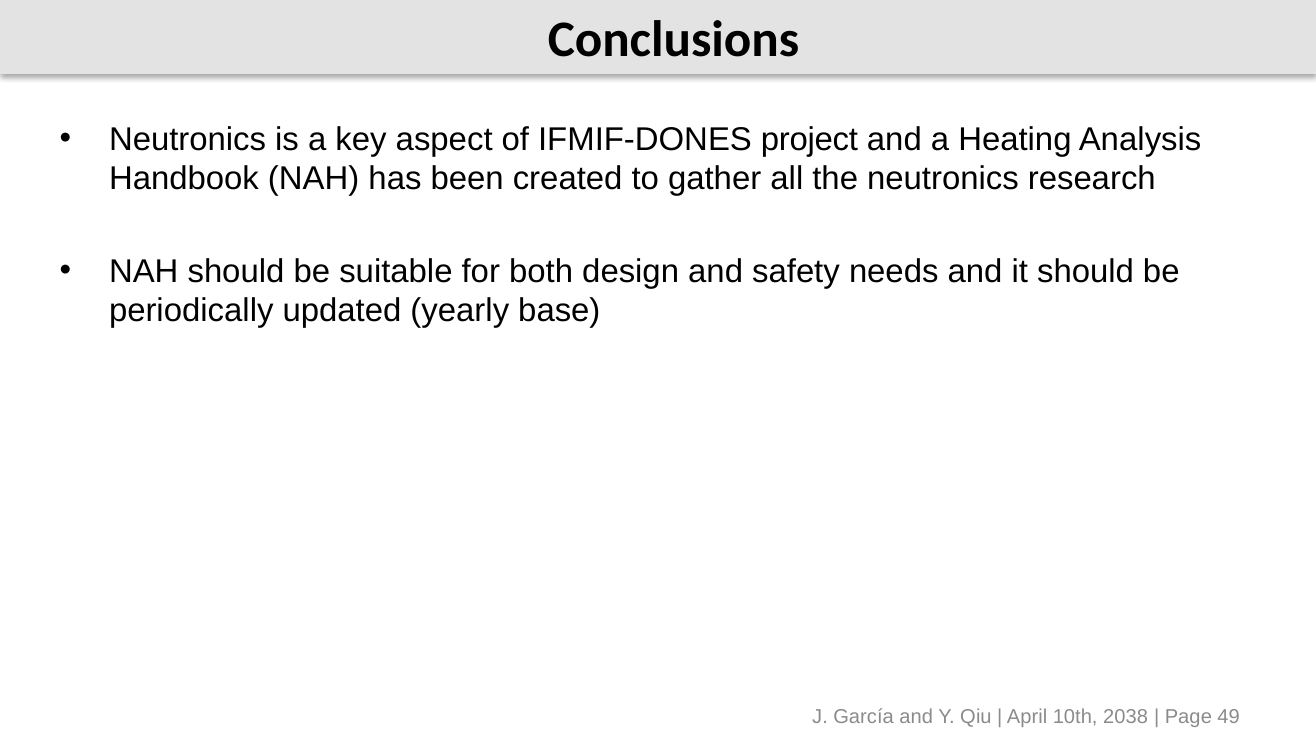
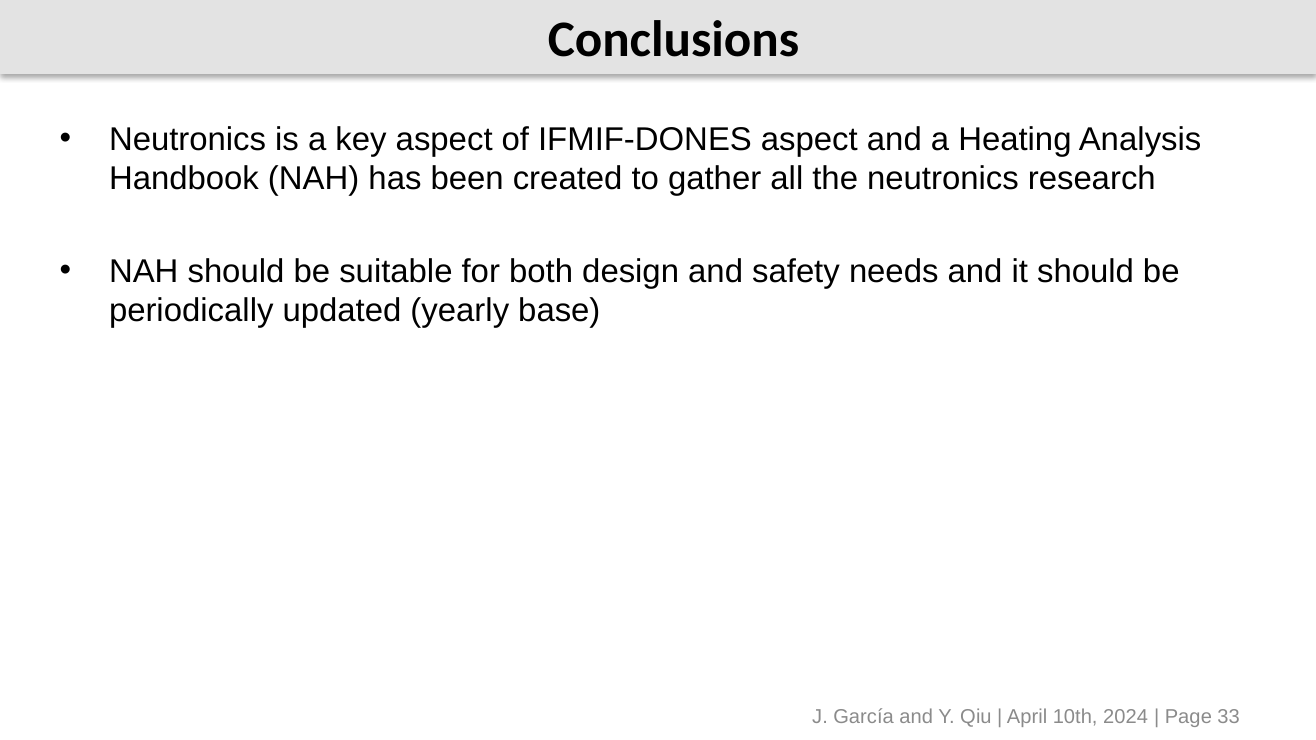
IFMIF-DONES project: project -> aspect (809, 140)
2038: 2038 -> 2024 (1126, 718)
49: 49 -> 33 (1229, 718)
